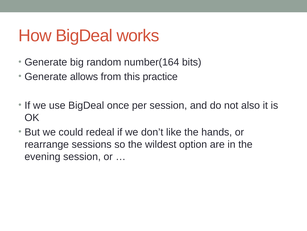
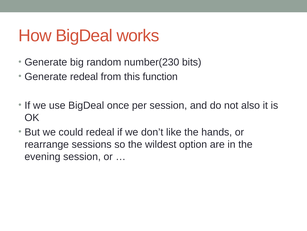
number(164: number(164 -> number(230 (152, 62)
Generate allows: allows -> redeal (84, 76)
practice: practice -> function (160, 76)
